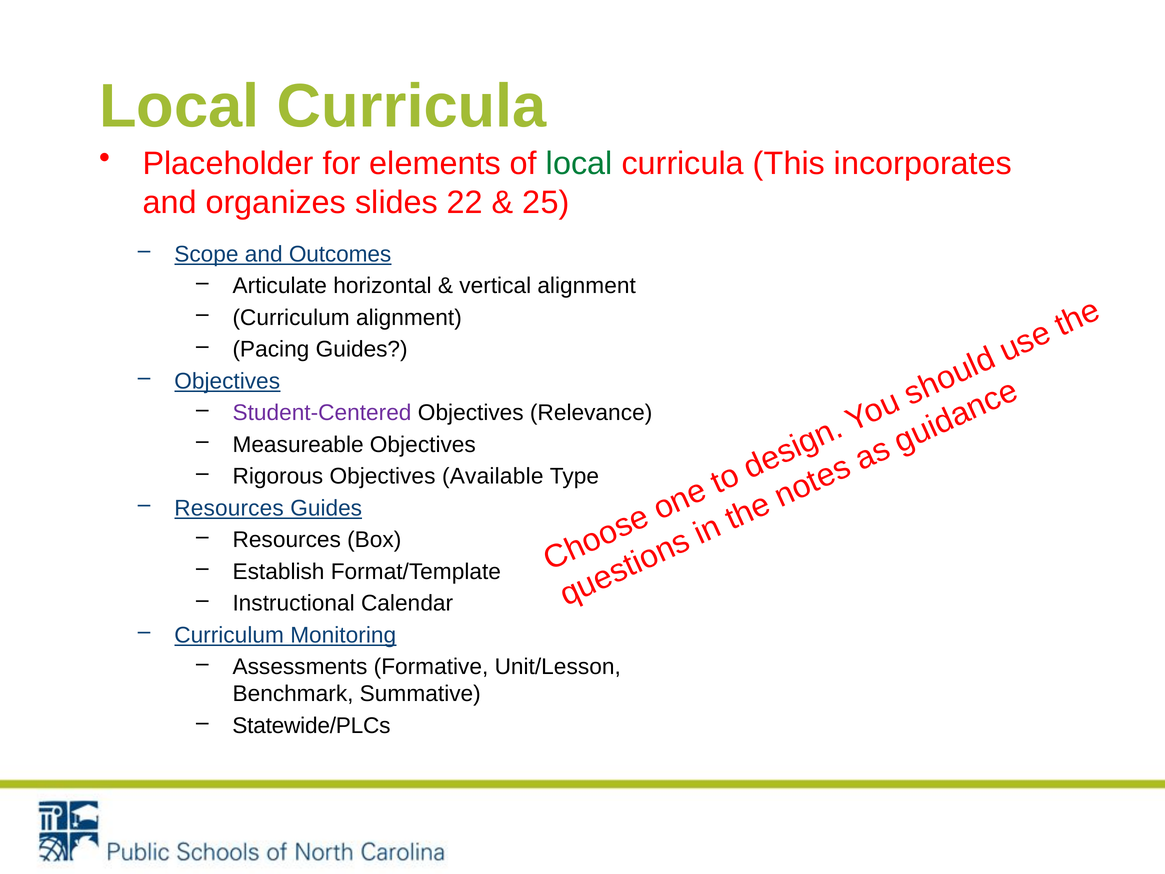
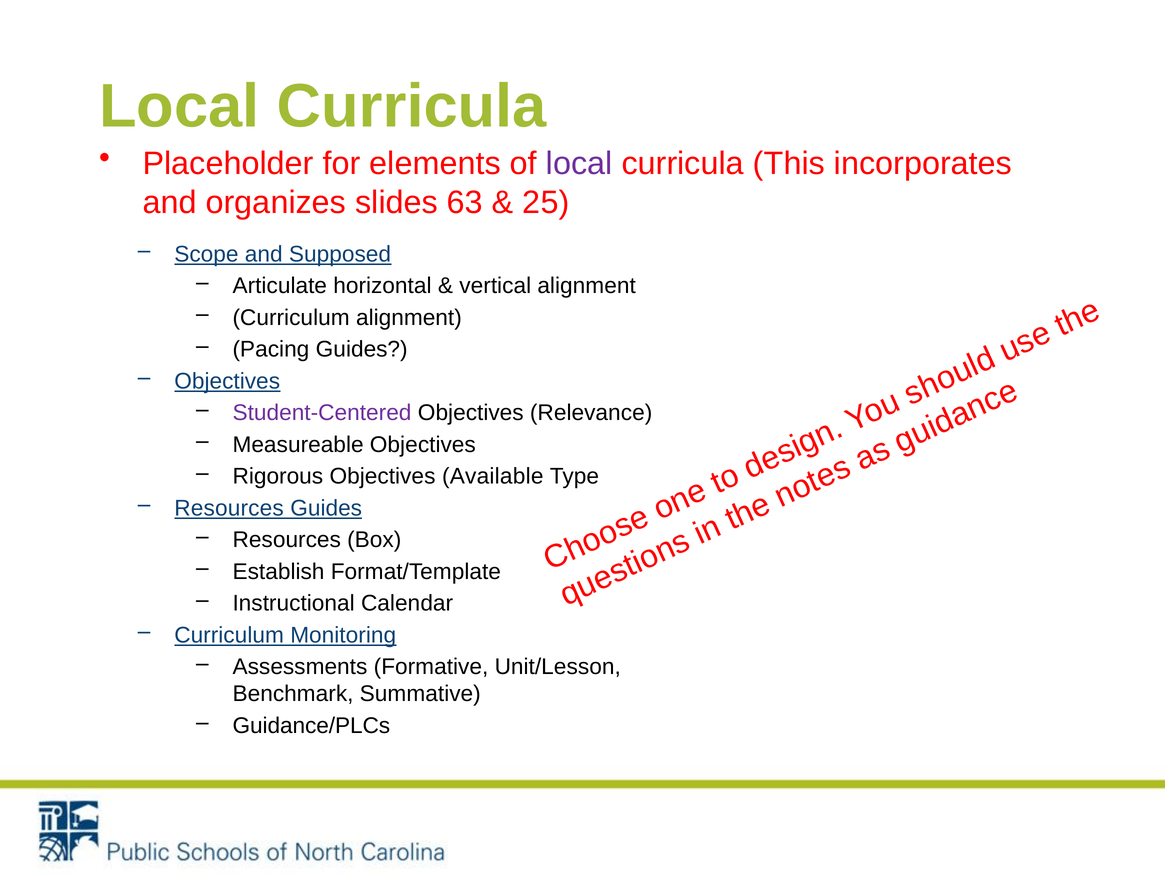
local colour: green -> purple (579, 163)
22: 22 -> 63 (465, 202)
Outcomes: Outcomes -> Supposed (340, 254)
Statewide/PLCs: Statewide/PLCs -> Guidance/PLCs (311, 726)
